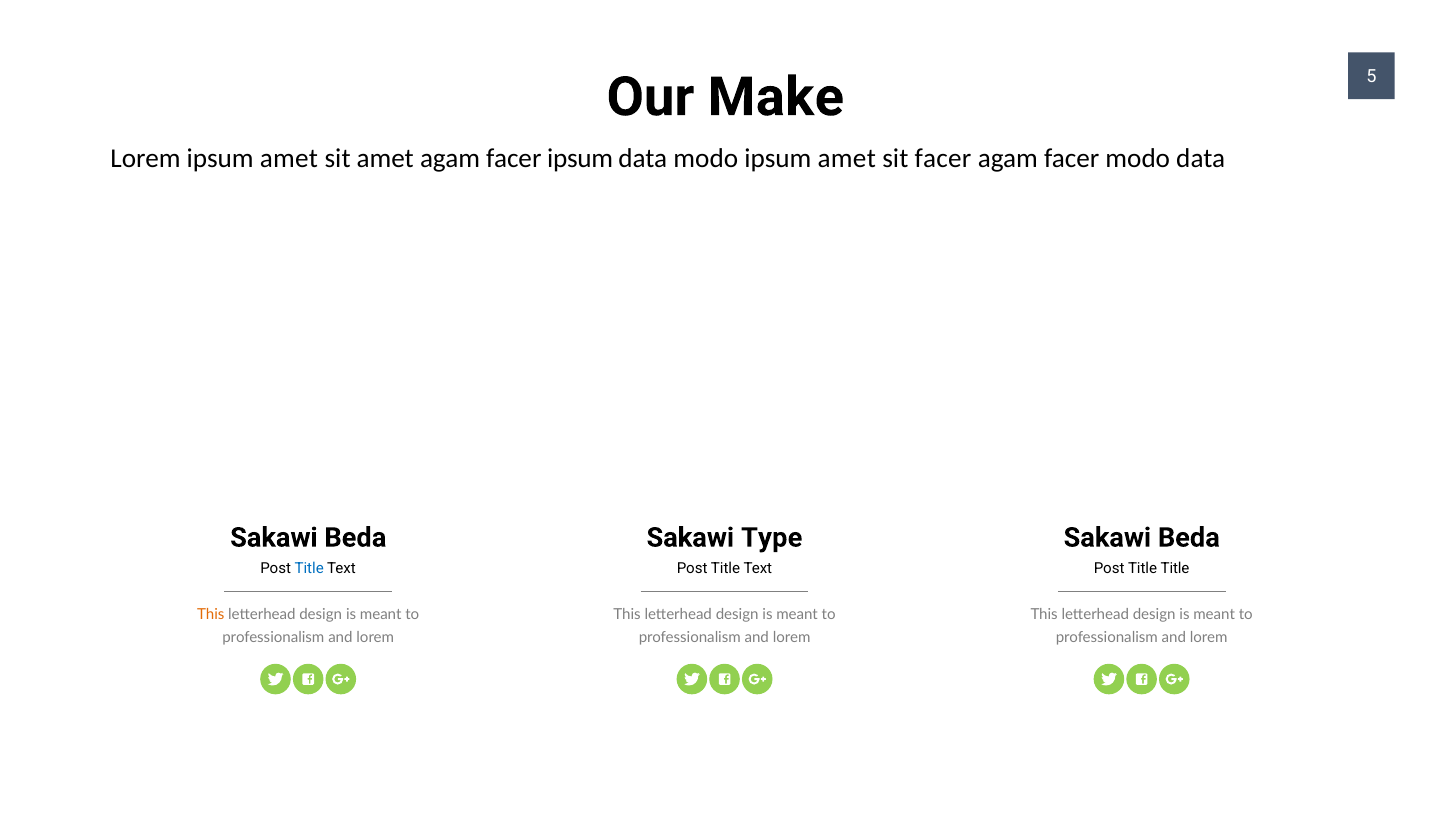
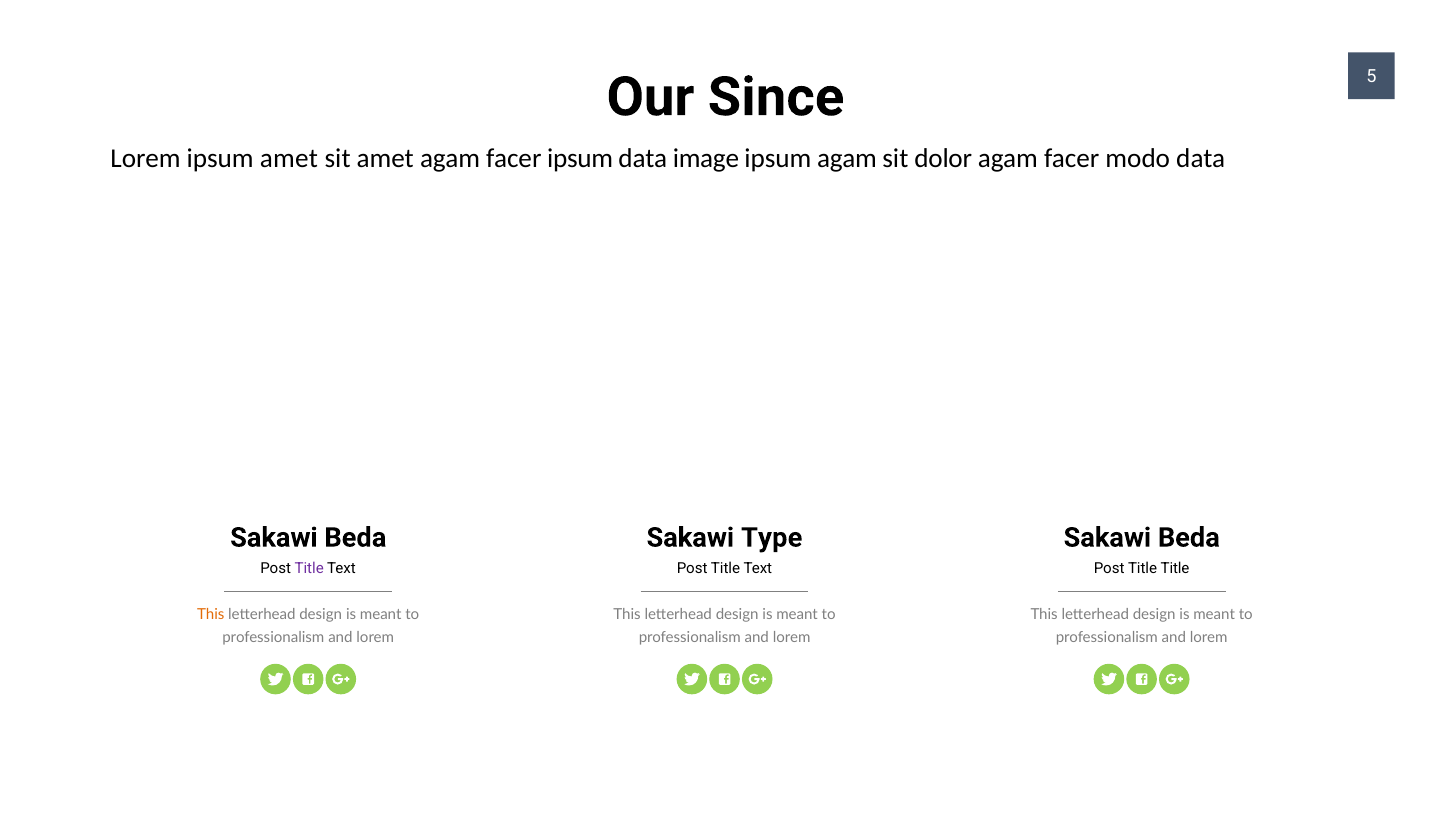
Make: Make -> Since (776, 97)
data modo: modo -> image (706, 159)
amet: amet -> agam (847, 159)
sit facer: facer -> dolor (943, 159)
Title colour: blue -> purple (309, 568)
